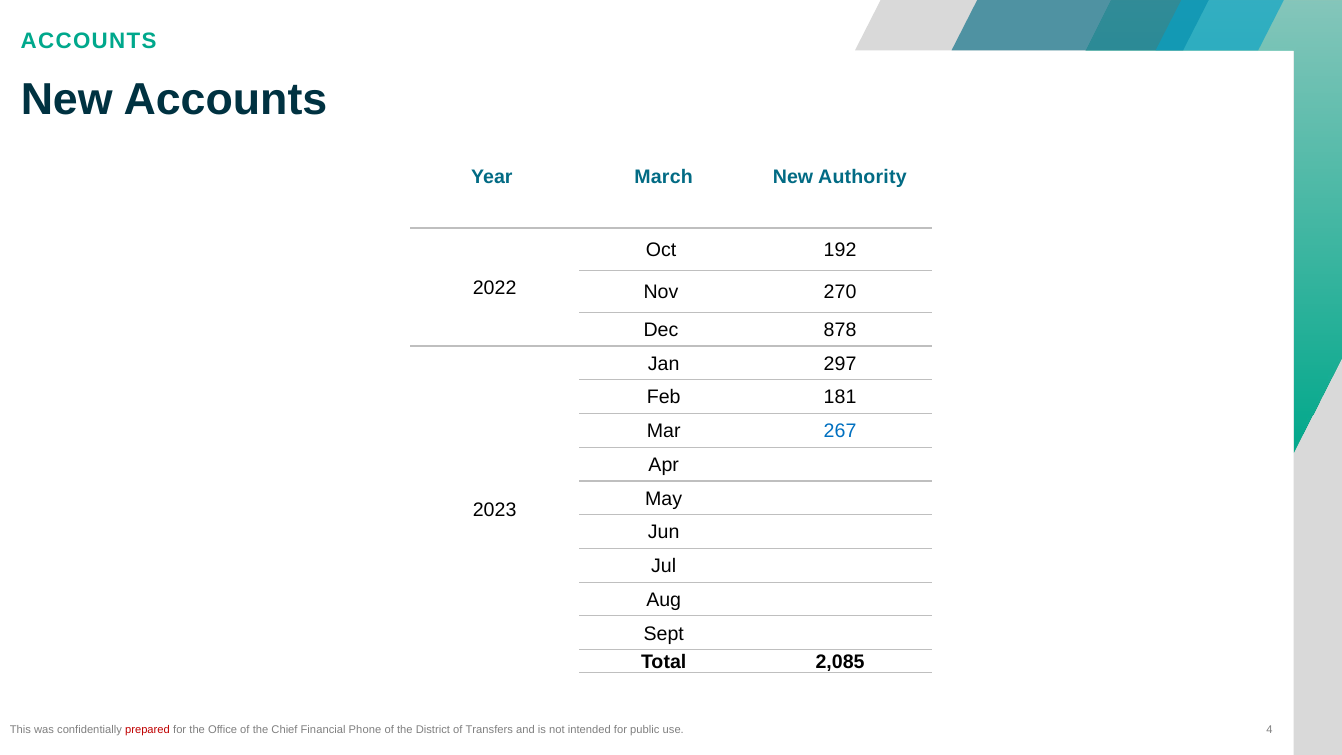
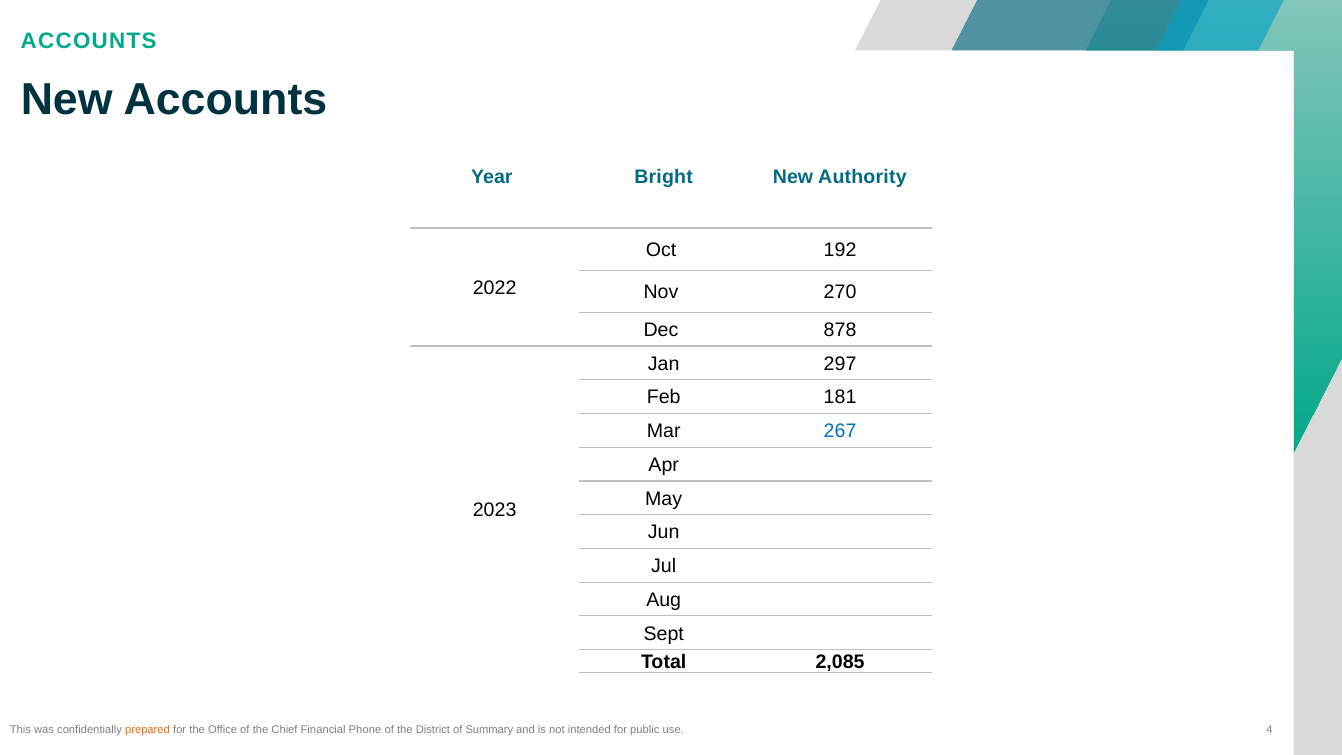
March: March -> Bright (664, 177)
prepared colour: red -> orange (147, 730)
Transfers: Transfers -> Summary (489, 730)
